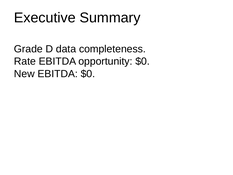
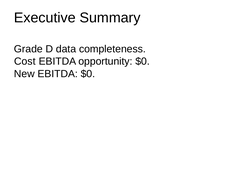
Rate: Rate -> Cost (25, 61)
